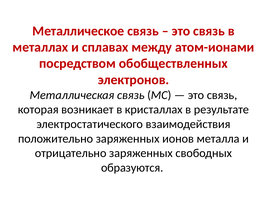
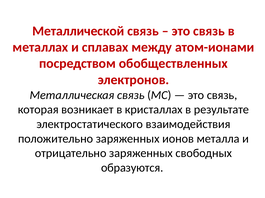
Металлическое: Металлическое -> Металлической (78, 31)
